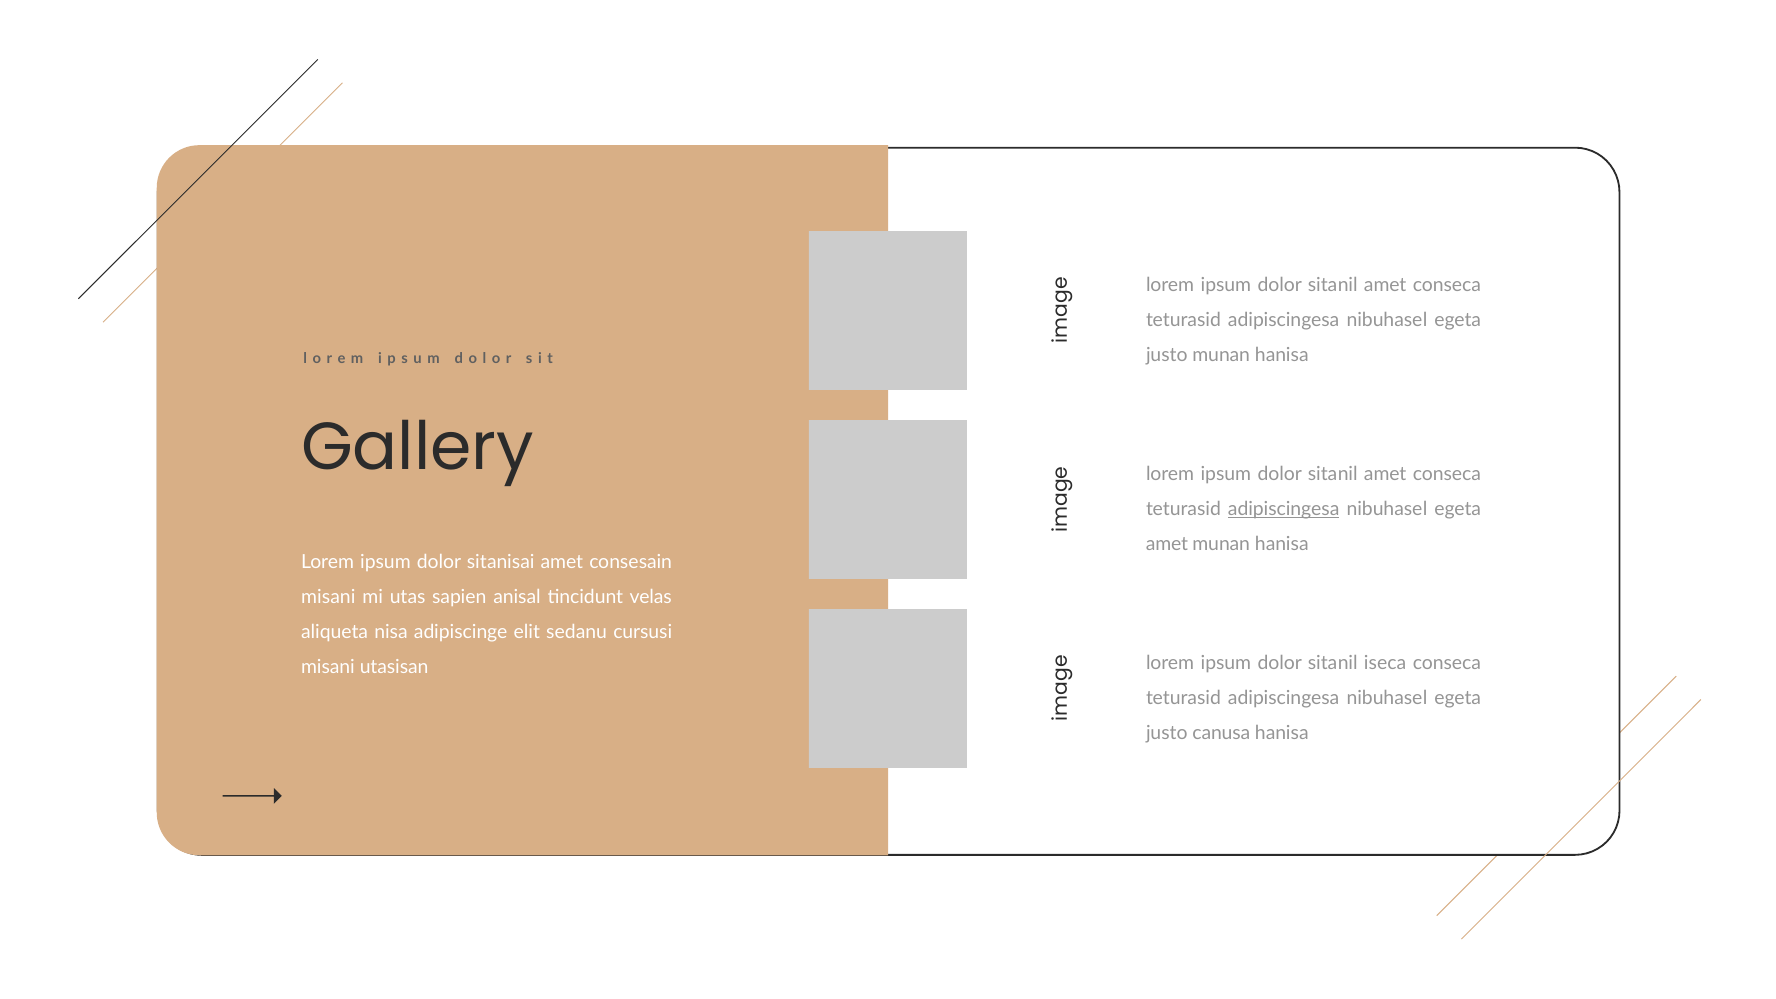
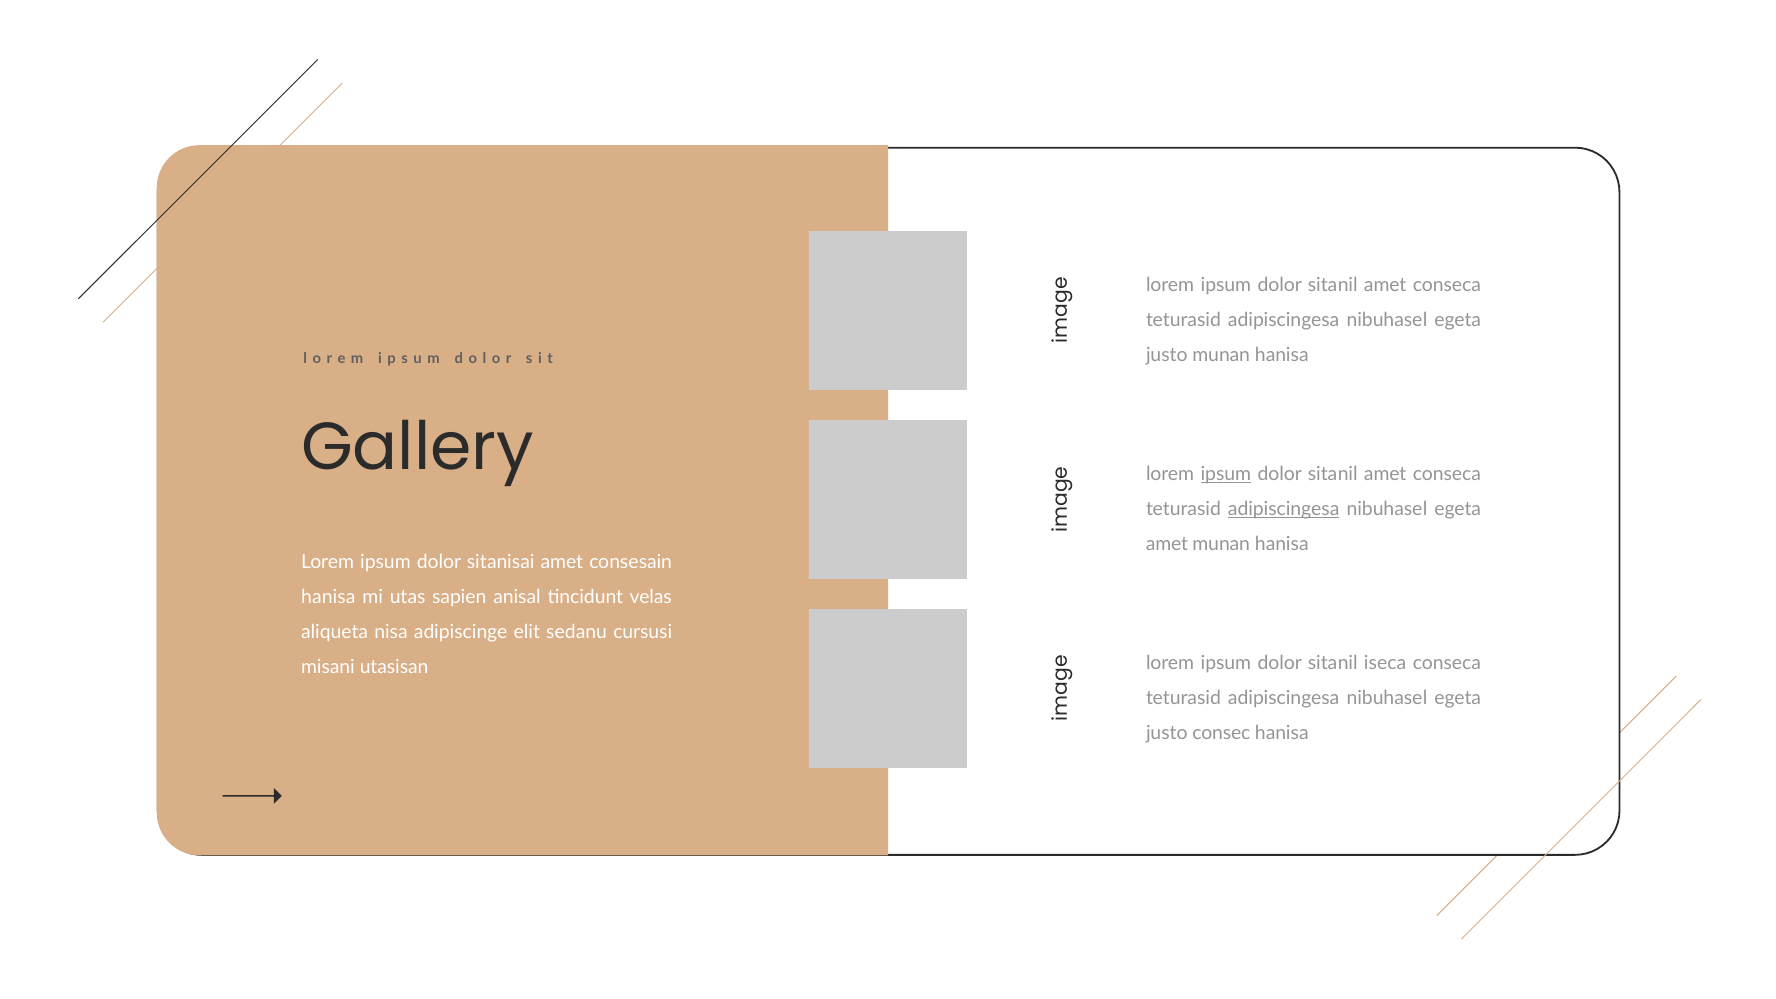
ipsum underline: none -> present (1226, 474)
misani: misani -> hanisa (328, 597)
canusa: canusa -> consec (1221, 733)
